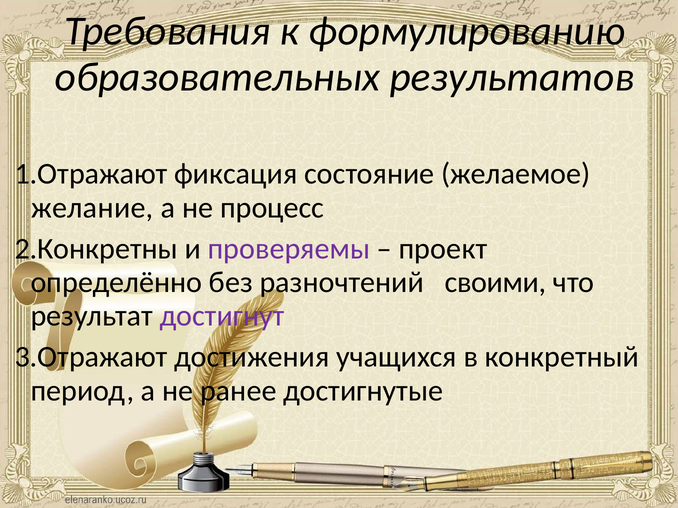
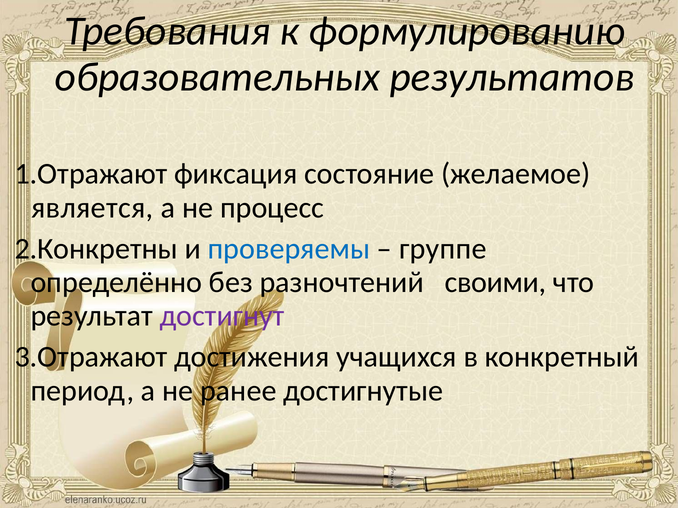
желание: желание -> является (92, 208)
проверяемы colour: purple -> blue (289, 249)
проект: проект -> группе (443, 249)
